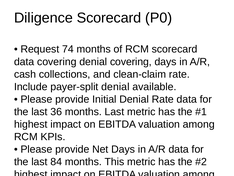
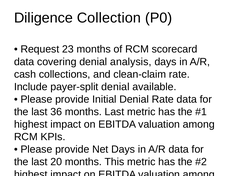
Diligence Scorecard: Scorecard -> Collection (109, 18)
74: 74 -> 23 (68, 49)
denial covering: covering -> analysis (131, 62)
84: 84 -> 20 (56, 161)
